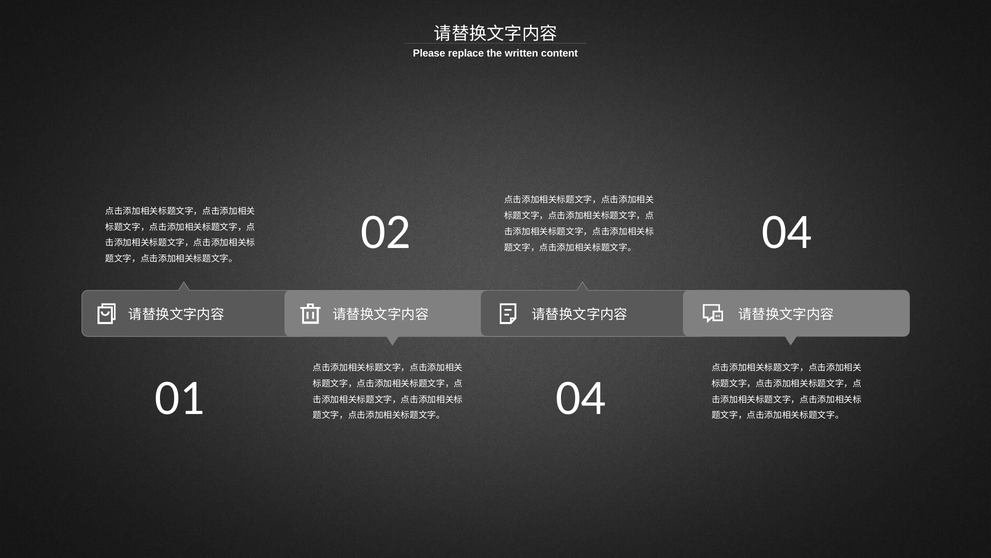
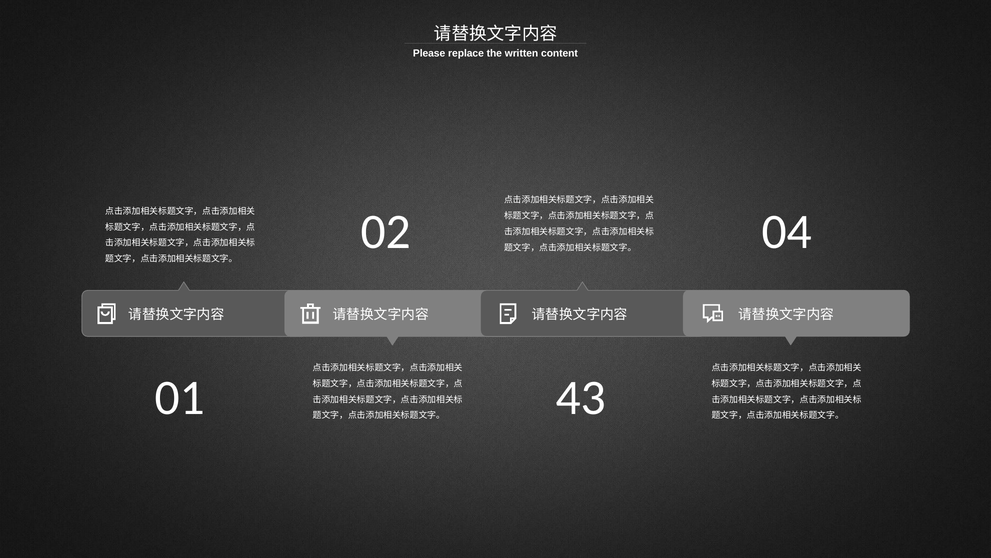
01 04: 04 -> 43 (581, 398)
